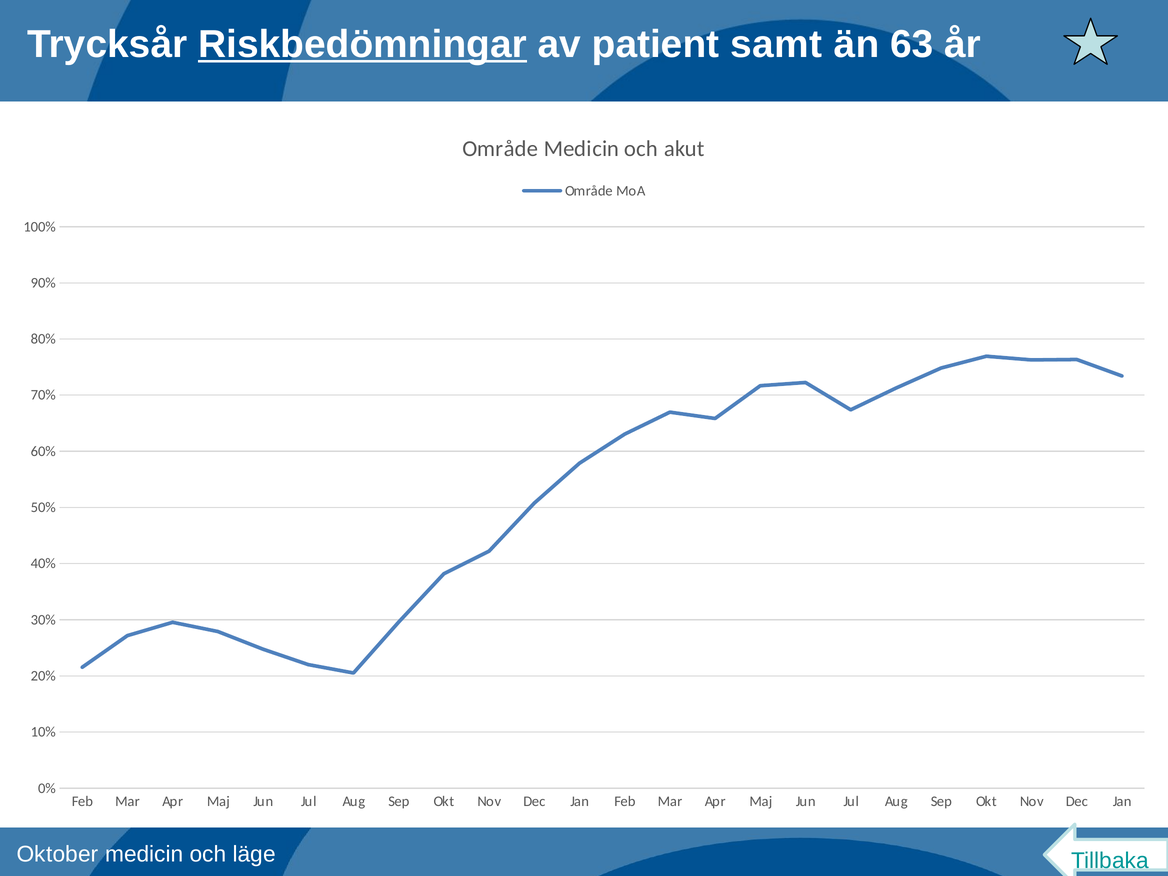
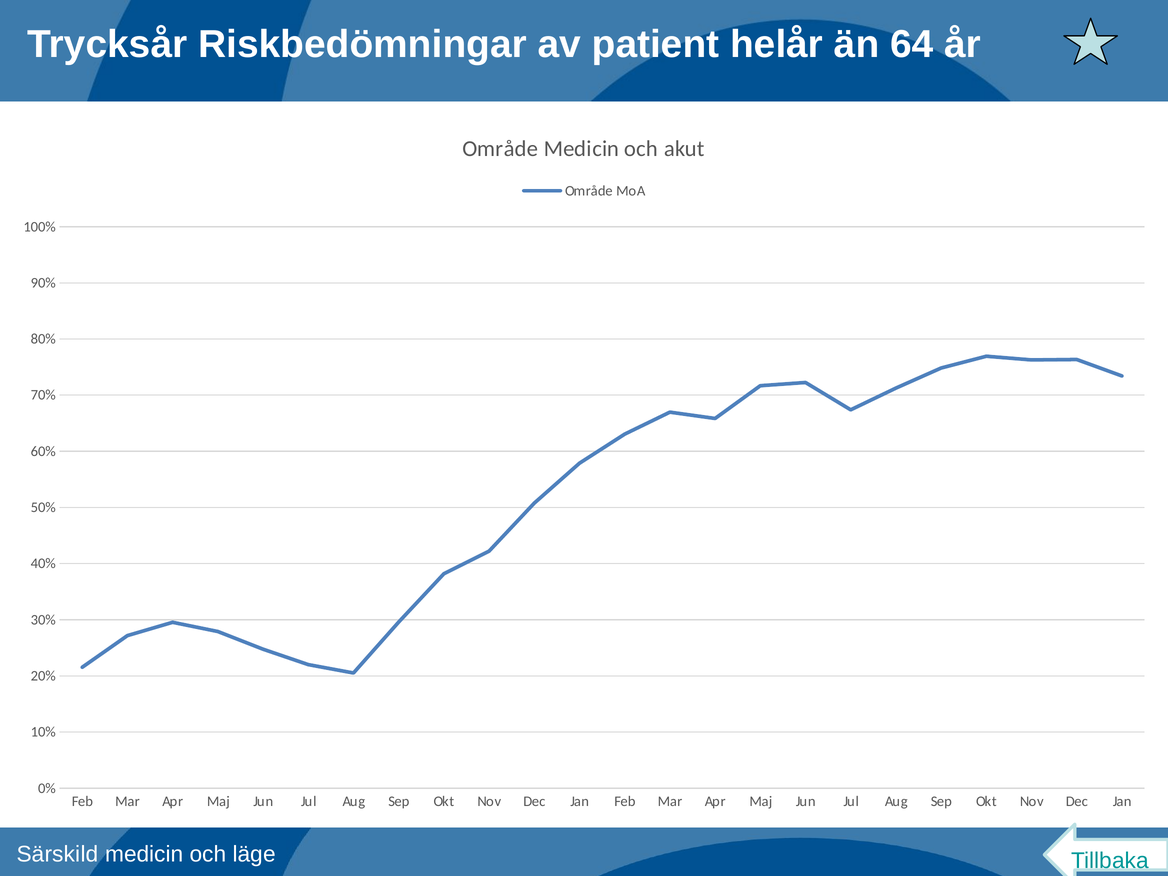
Riskbedömningar underline: present -> none (363, 44)
samt: samt -> helår (777, 44)
63: 63 -> 64 (912, 44)
Oktober: Oktober -> Särskild (58, 854)
